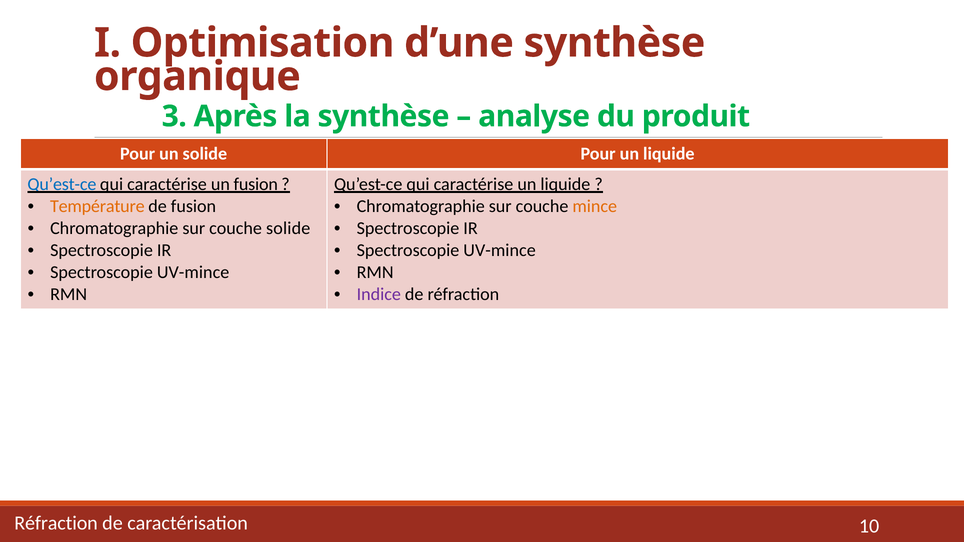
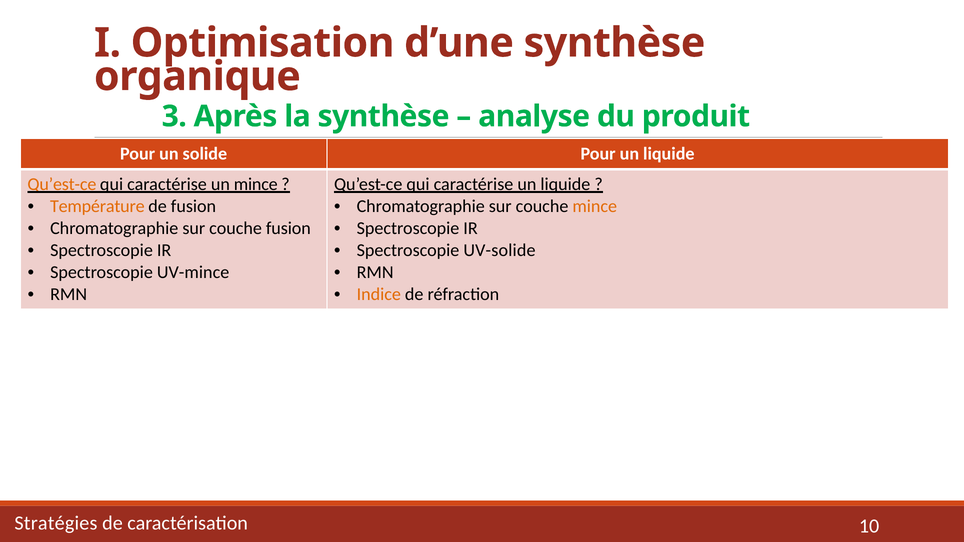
Qu’est-ce colour: blue -> orange (62, 184)
un fusion: fusion -> mince (256, 184)
couche solide: solide -> fusion (288, 228)
UV-mince: UV-mince -> UV-solide (500, 250)
Indice colour: purple -> orange (379, 295)
Réfraction: Réfraction -> Stratégies (56, 524)
